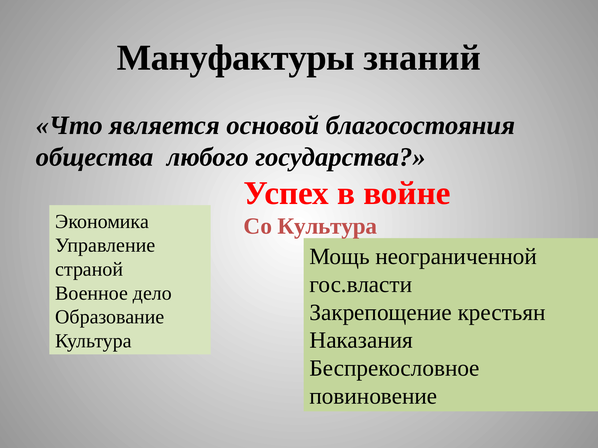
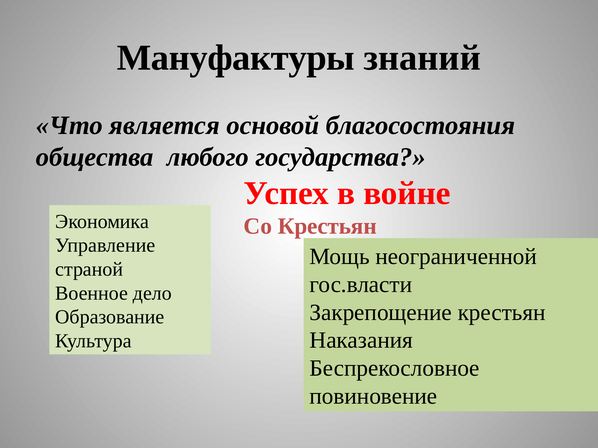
Со Культура: Культура -> Крестьян (327, 227)
